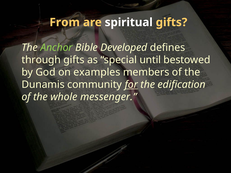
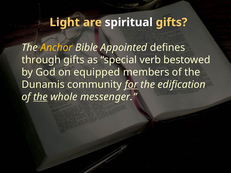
From: From -> Light (65, 22)
Anchor colour: light green -> yellow (56, 48)
Developed: Developed -> Appointed (124, 48)
until: until -> verb (150, 60)
examples: examples -> equipped (97, 72)
the underline: none -> present (40, 97)
